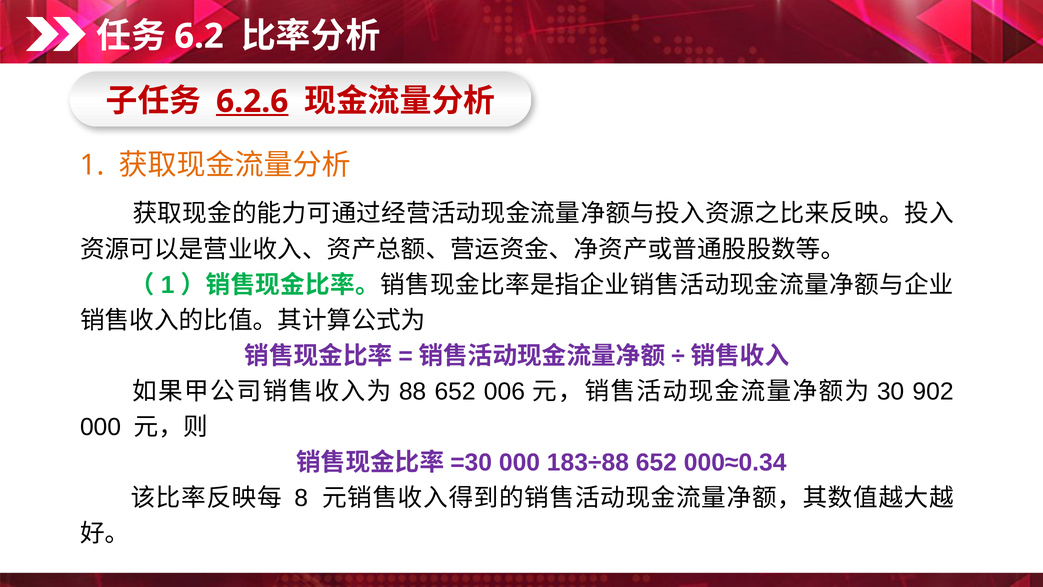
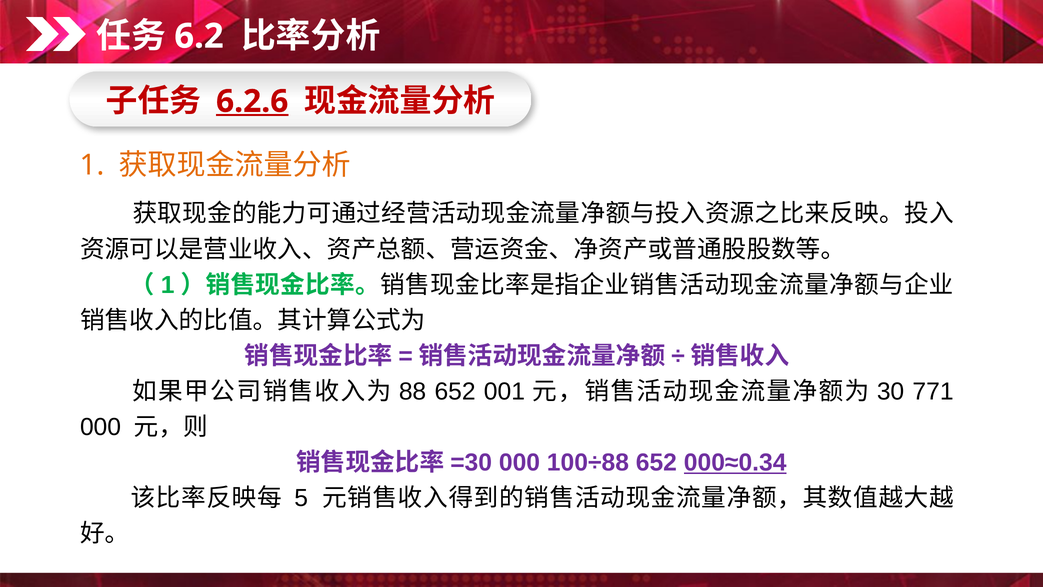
006: 006 -> 001 (504, 391)
902: 902 -> 771 (933, 391)
183÷88: 183÷88 -> 100÷88 (588, 462)
000≈0.34 underline: none -> present (735, 462)
8: 8 -> 5 (301, 498)
